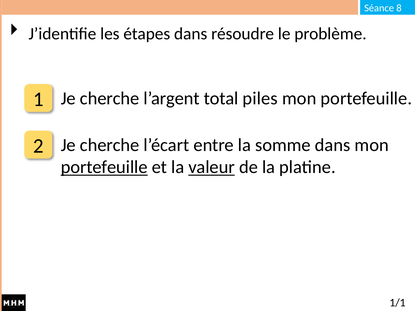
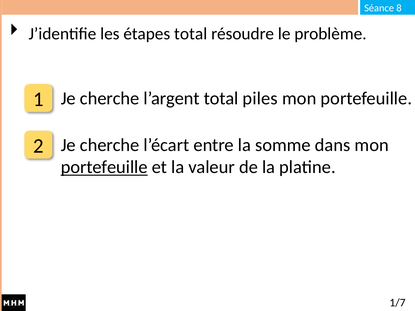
étapes dans: dans -> total (191, 34)
valeur underline: present -> none (212, 167)
1/1: 1/1 -> 1/7 (398, 303)
